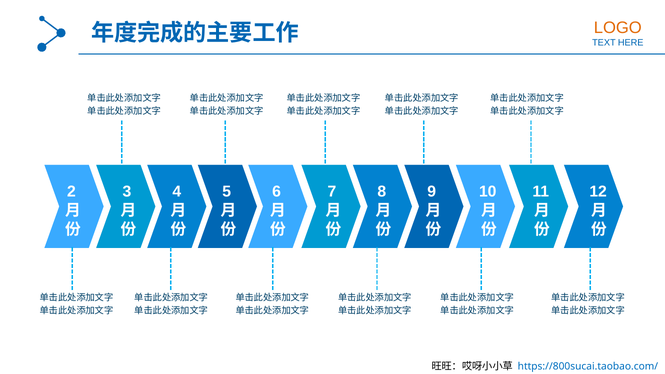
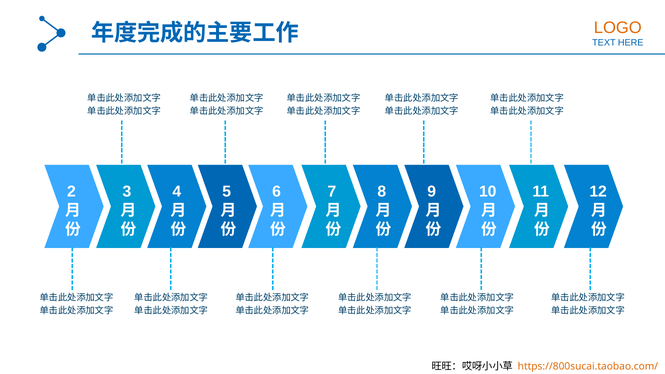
https://800sucai.taobao.com/ colour: blue -> orange (588, 366)
